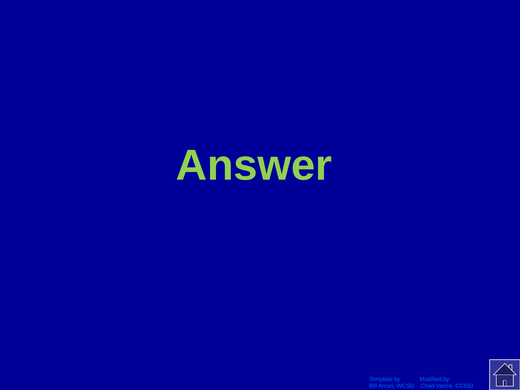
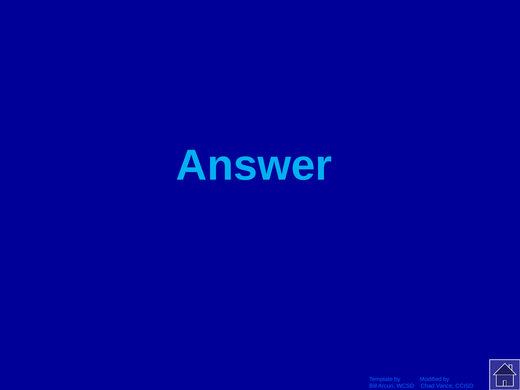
Answer colour: light green -> light blue (254, 166)
